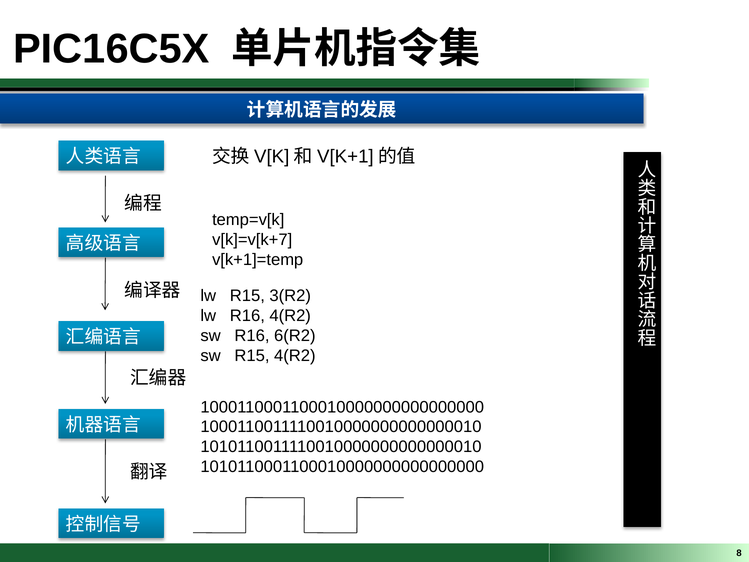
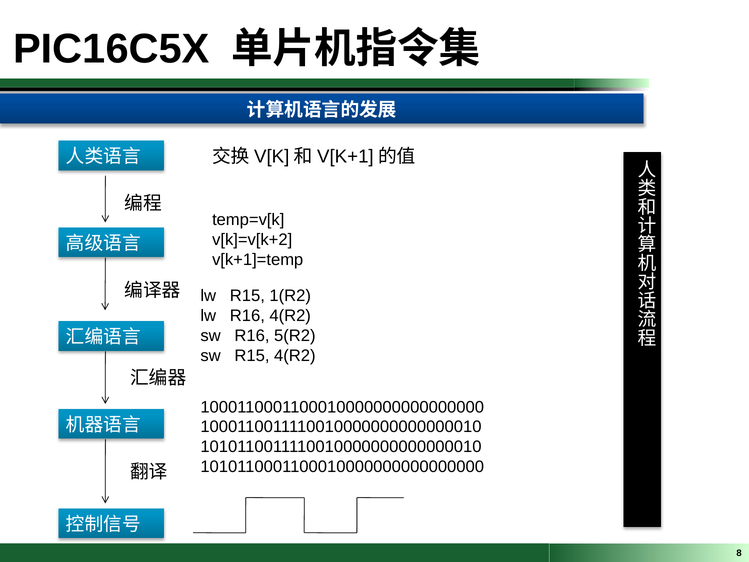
v[k]=v[k+7: v[k]=v[k+7 -> v[k]=v[k+2 (252, 240)
3(R2: 3(R2 -> 1(R2 (290, 296)
6(R2: 6(R2 -> 5(R2 (295, 336)
